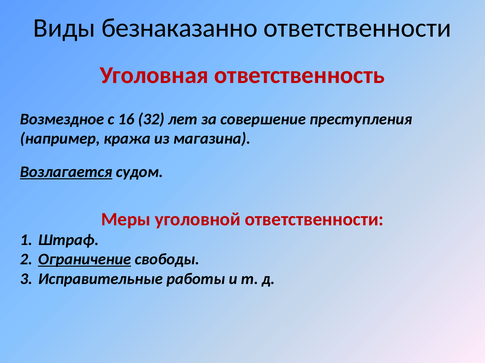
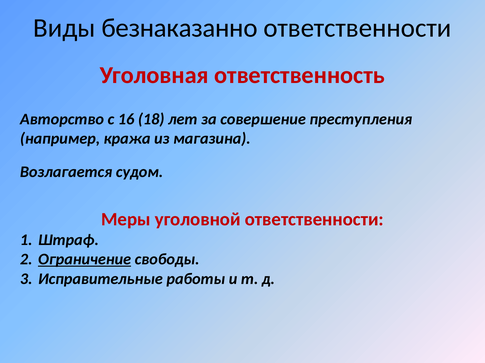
Возмездное: Возмездное -> Авторство (62, 119)
32: 32 -> 18 (151, 119)
Возлагается underline: present -> none (66, 172)
